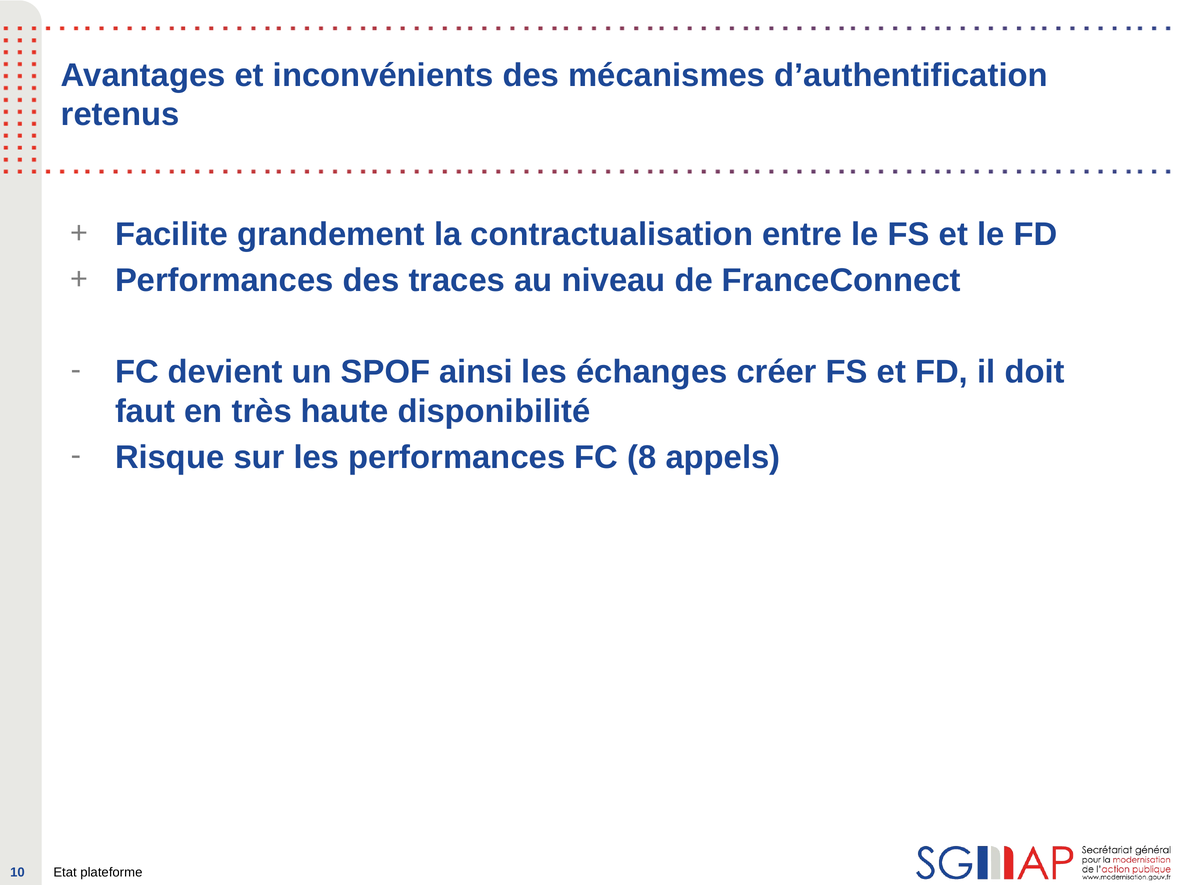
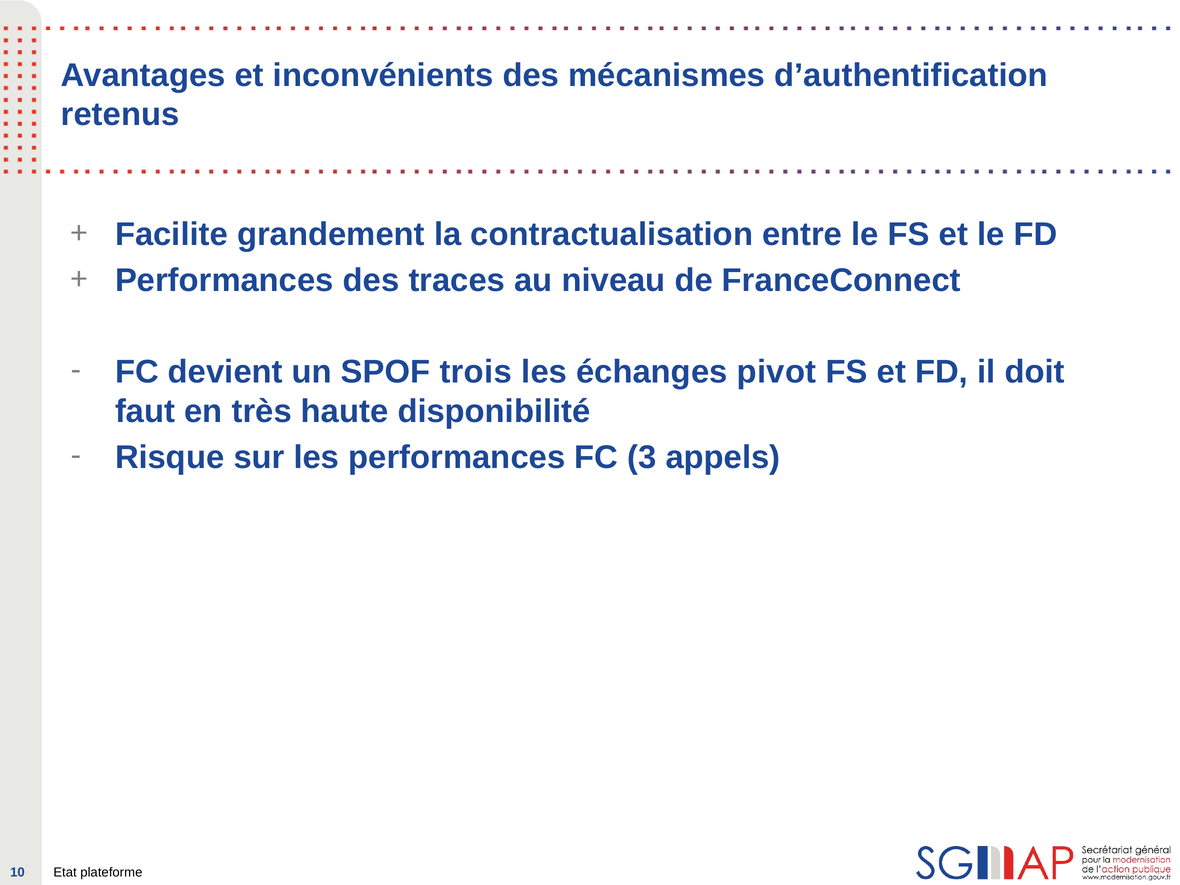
ainsi: ainsi -> trois (476, 372)
créer: créer -> pivot (776, 372)
8: 8 -> 3 (642, 457)
